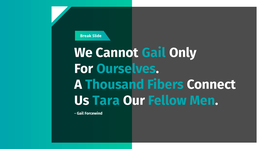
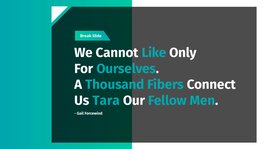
Cannot Gail: Gail -> Like (154, 53)
